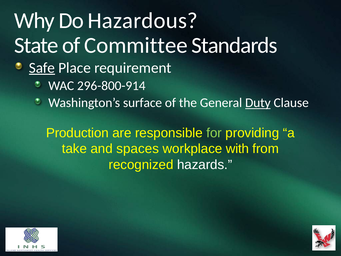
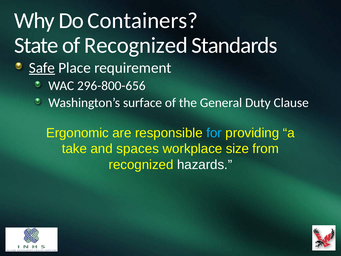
Hazardous: Hazardous -> Containers (143, 21)
of Committee: Committee -> Recognized (136, 45)
296-800-914: 296-800-914 -> 296-800-656 (111, 86)
Duty underline: present -> none (258, 103)
Production: Production -> Ergonomic (77, 133)
for colour: light green -> light blue (214, 133)
with: with -> size (237, 149)
